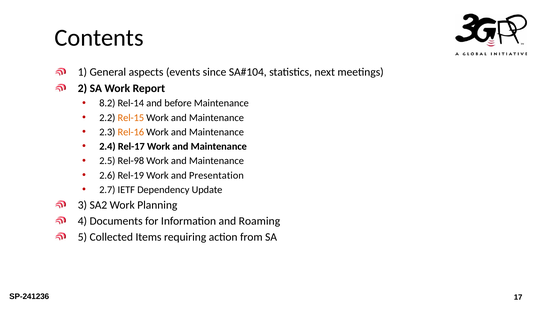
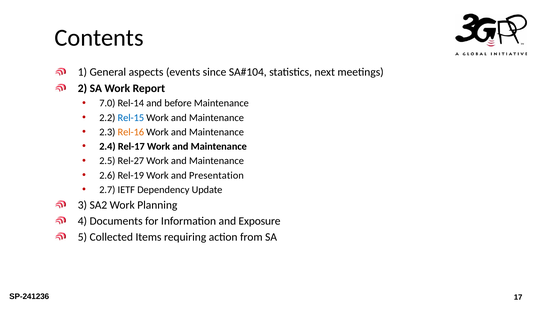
8.2: 8.2 -> 7.0 (107, 103)
Rel-15 colour: orange -> blue (131, 118)
Rel-98: Rel-98 -> Rel-27 (131, 161)
Roaming: Roaming -> Exposure (260, 221)
